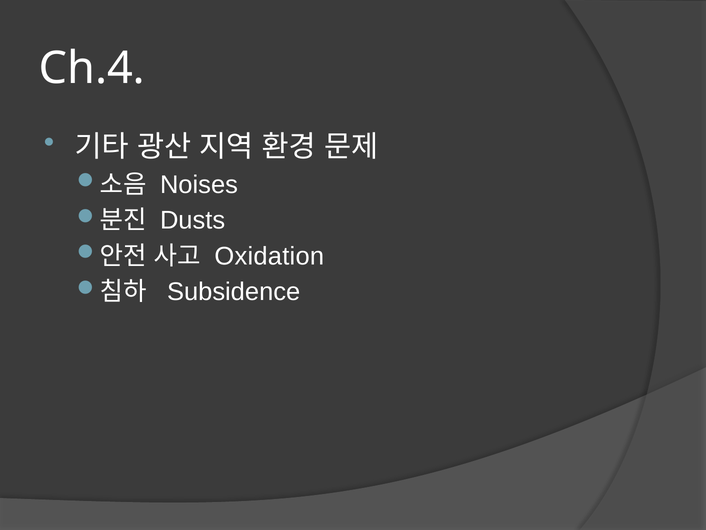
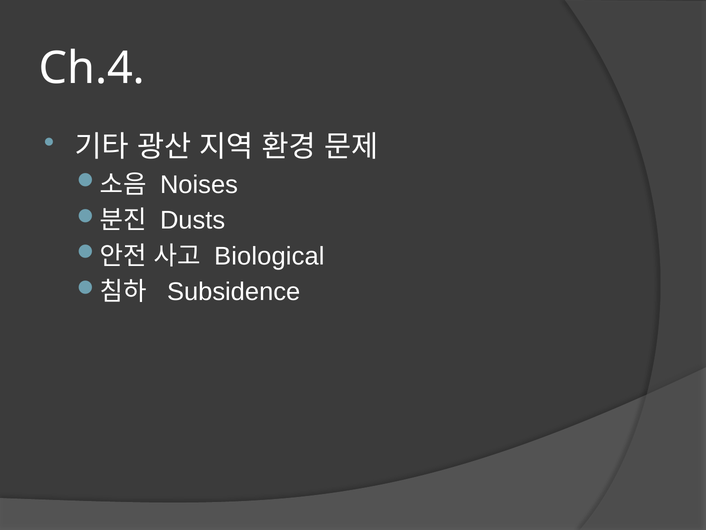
Oxidation: Oxidation -> Biological (269, 256)
